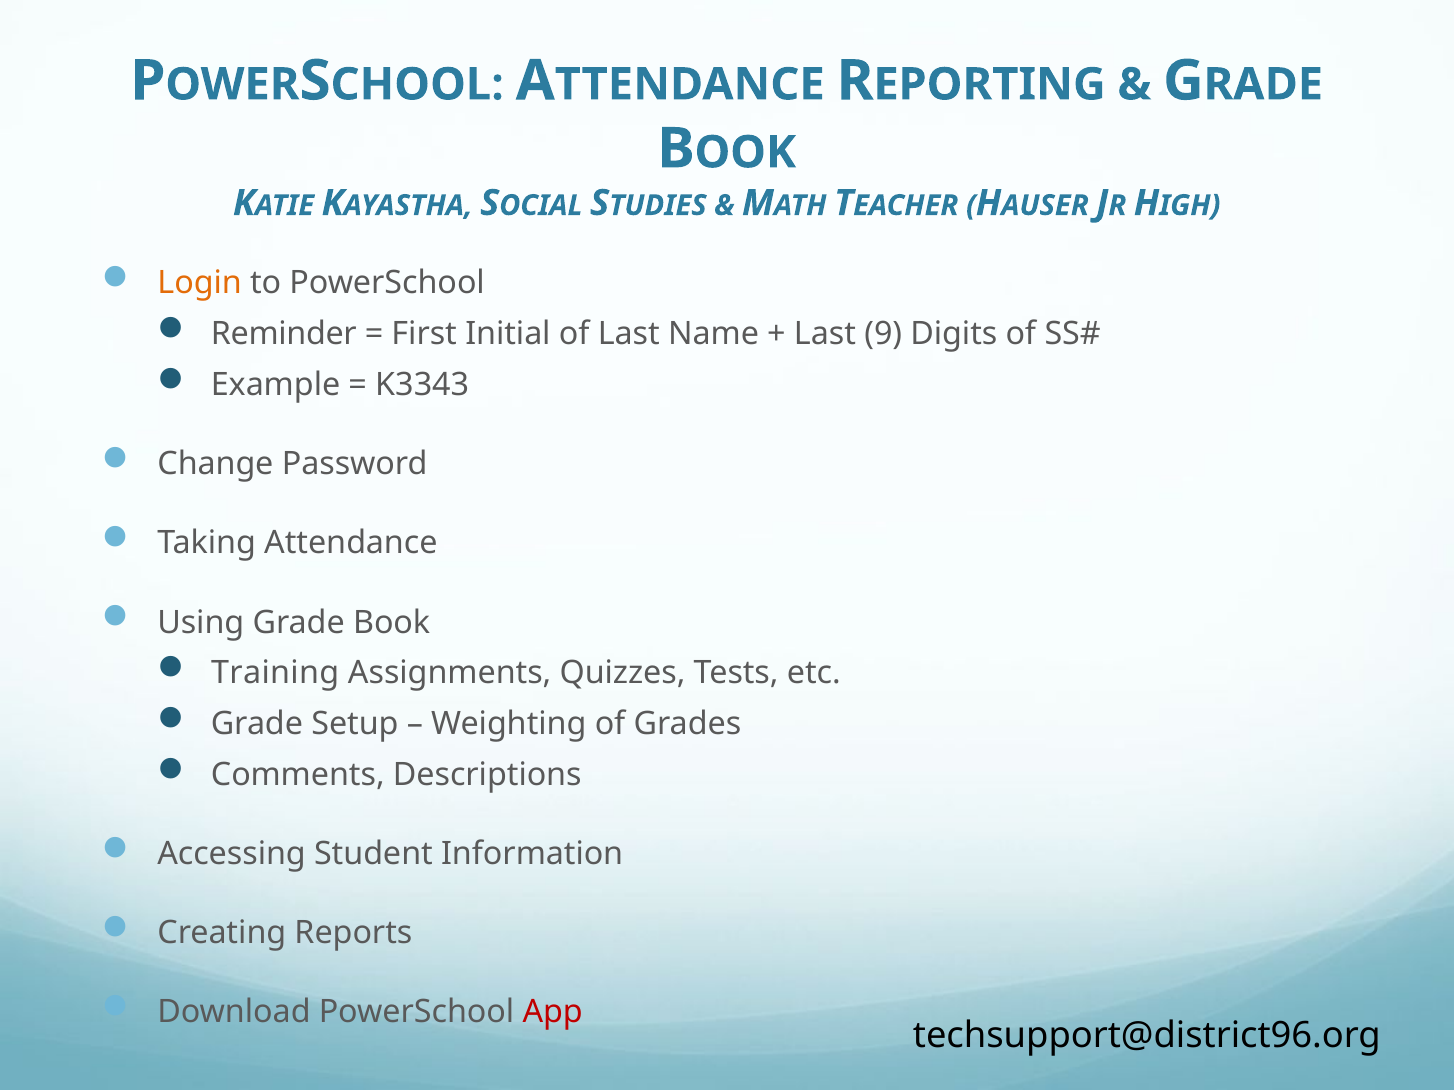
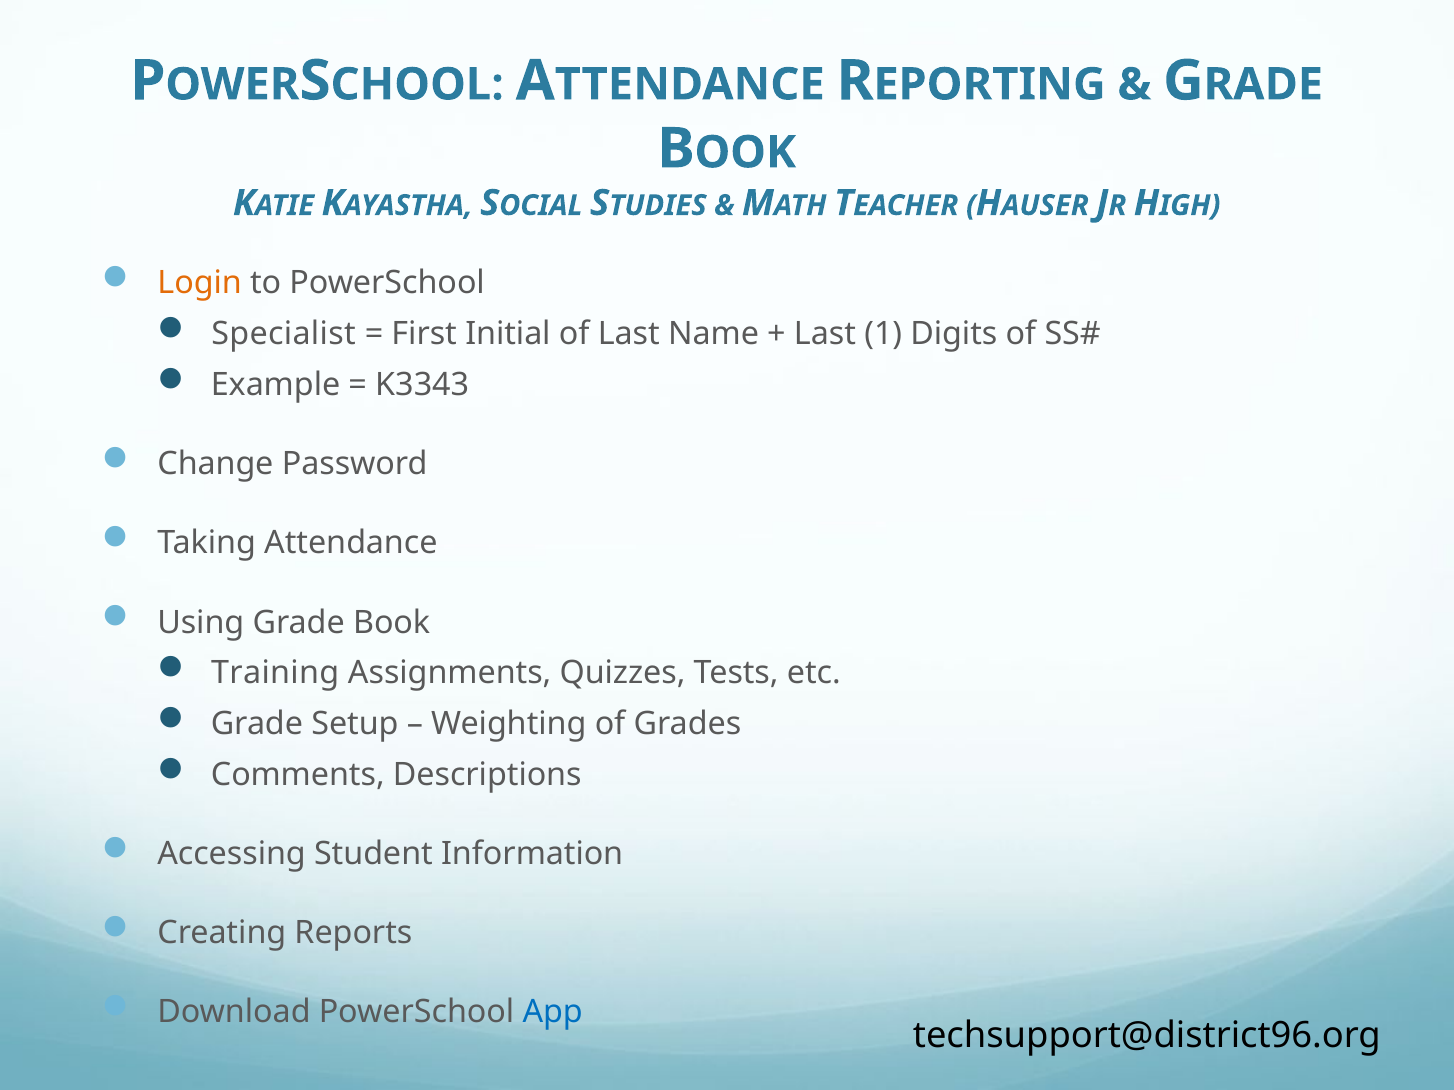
Reminder: Reminder -> Specialist (284, 334)
9: 9 -> 1 (883, 334)
App colour: red -> blue (553, 1013)
